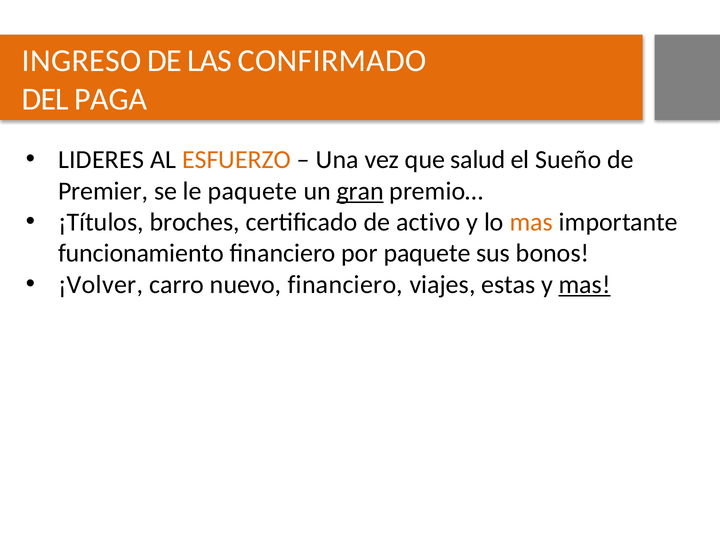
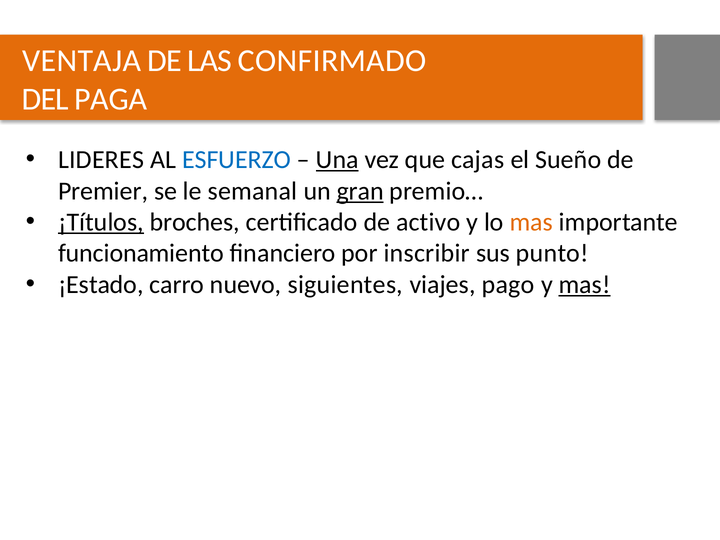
INGRESO: INGRESO -> VENTAJA (82, 61)
ESFUERZO colour: orange -> blue (237, 160)
Una underline: none -> present (337, 160)
salud: salud -> cajas (478, 160)
le paquete: paquete -> semanal (253, 191)
¡Títulos underline: none -> present (101, 222)
por paquete: paquete -> inscribir (427, 253)
bonos: bonos -> punto (552, 253)
¡Volver: ¡Volver -> ¡Estado (101, 284)
nuevo financiero: financiero -> siguientes (345, 284)
estas: estas -> pago (508, 284)
